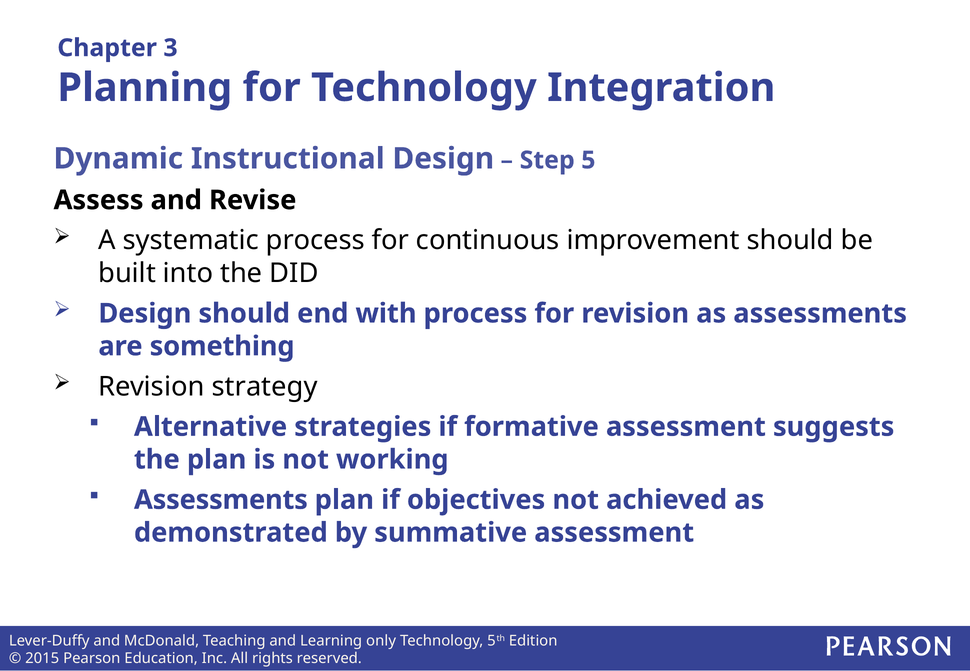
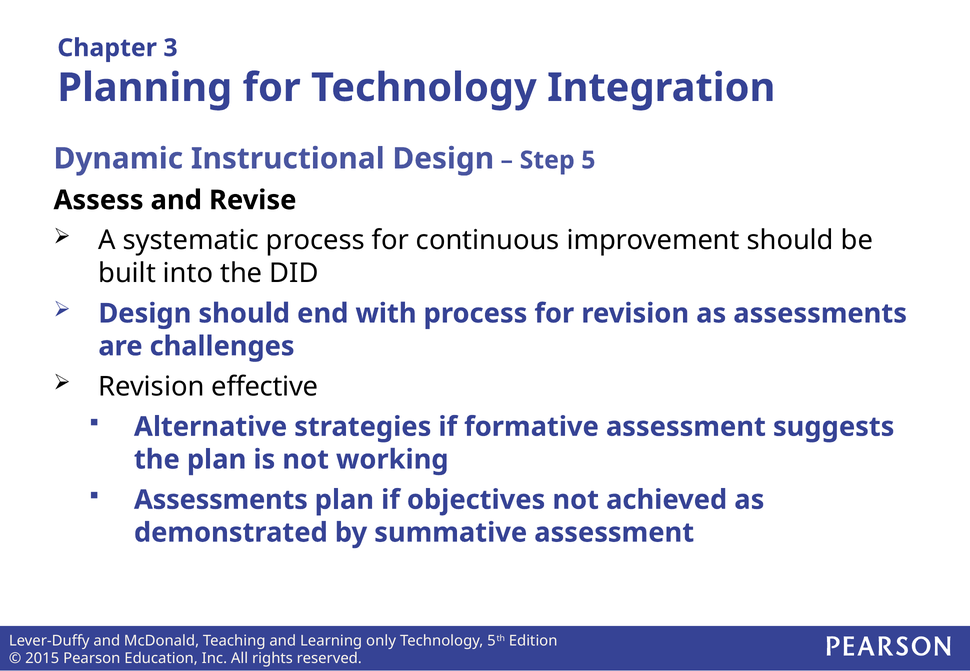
something: something -> challenges (222, 347)
strategy: strategy -> effective (265, 387)
